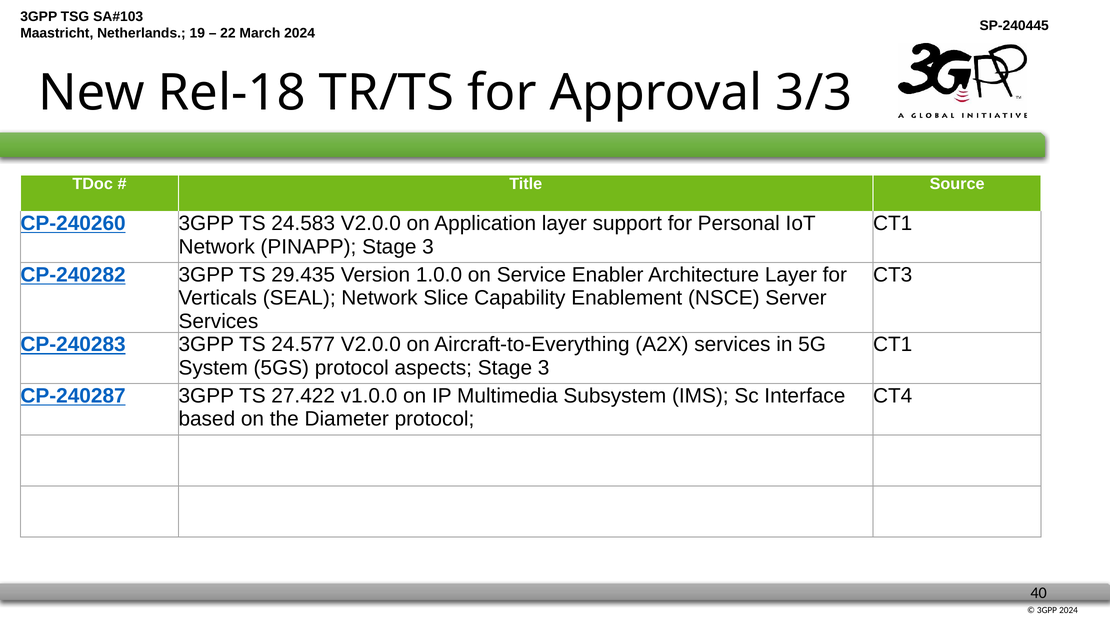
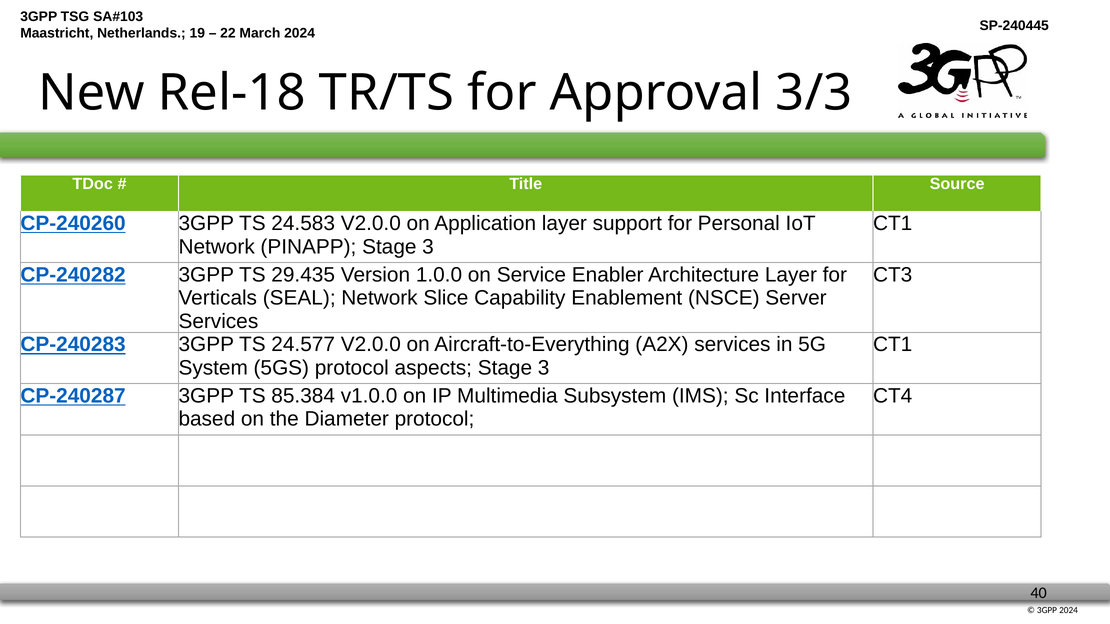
27.422: 27.422 -> 85.384 (303, 396)
